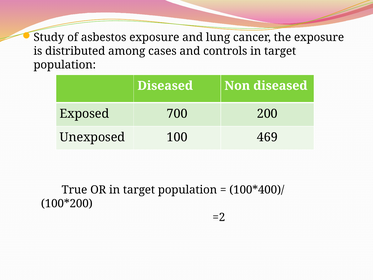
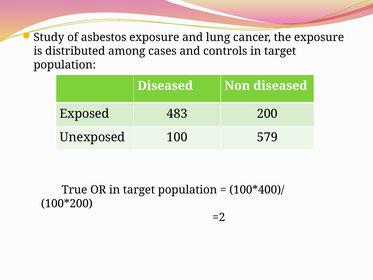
700: 700 -> 483 (177, 114)
469: 469 -> 579 (267, 137)
